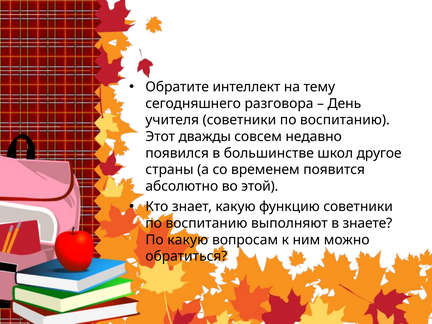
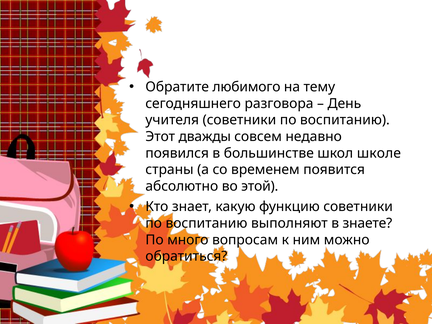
интеллект: интеллект -> любимого (246, 87)
другое: другое -> школе (379, 153)
По какую: какую -> много (188, 240)
